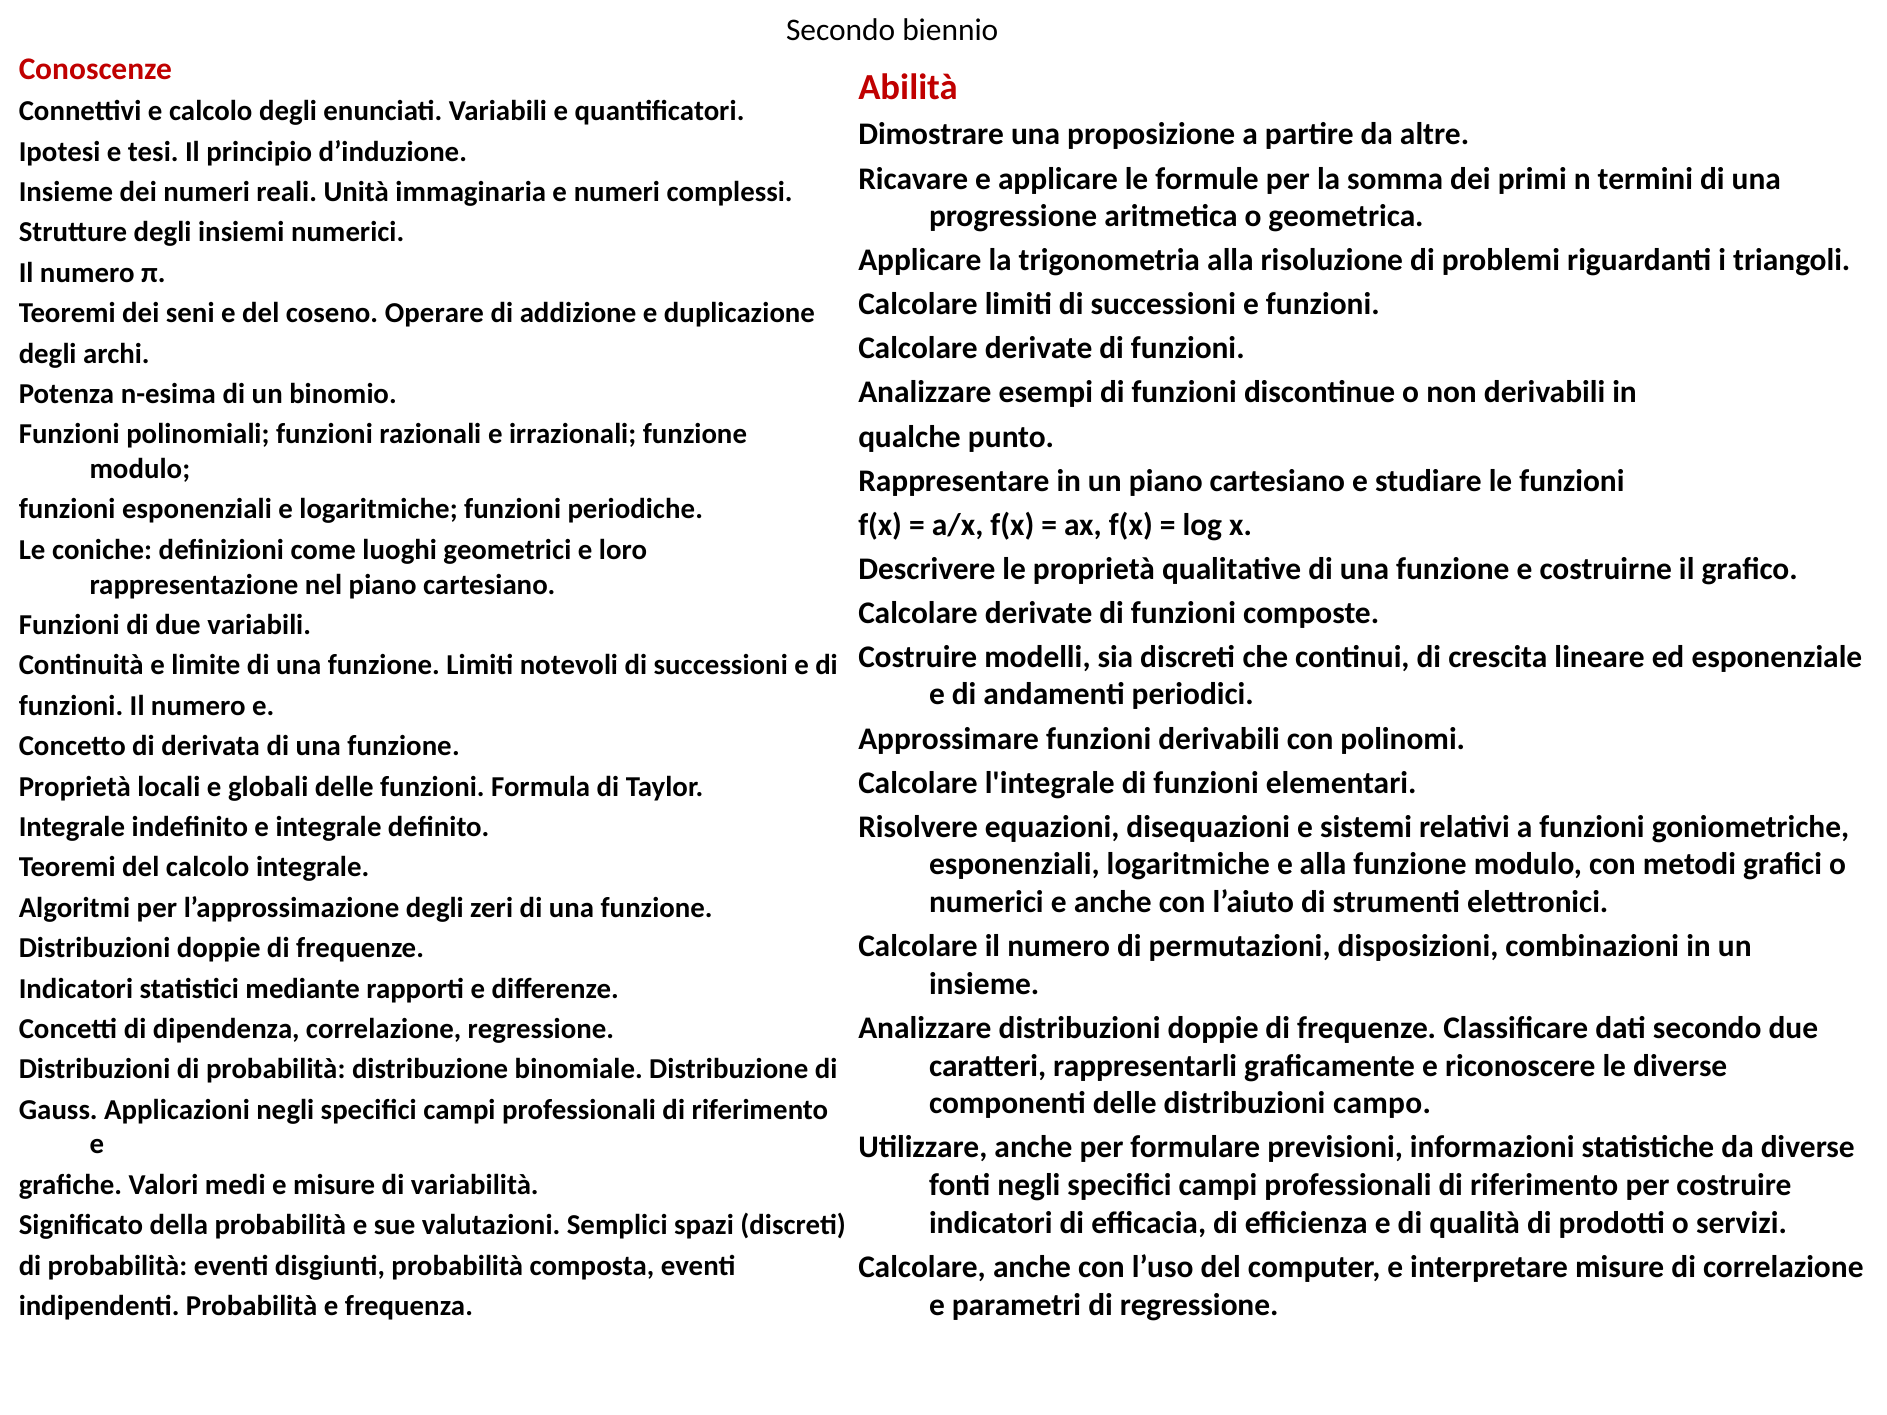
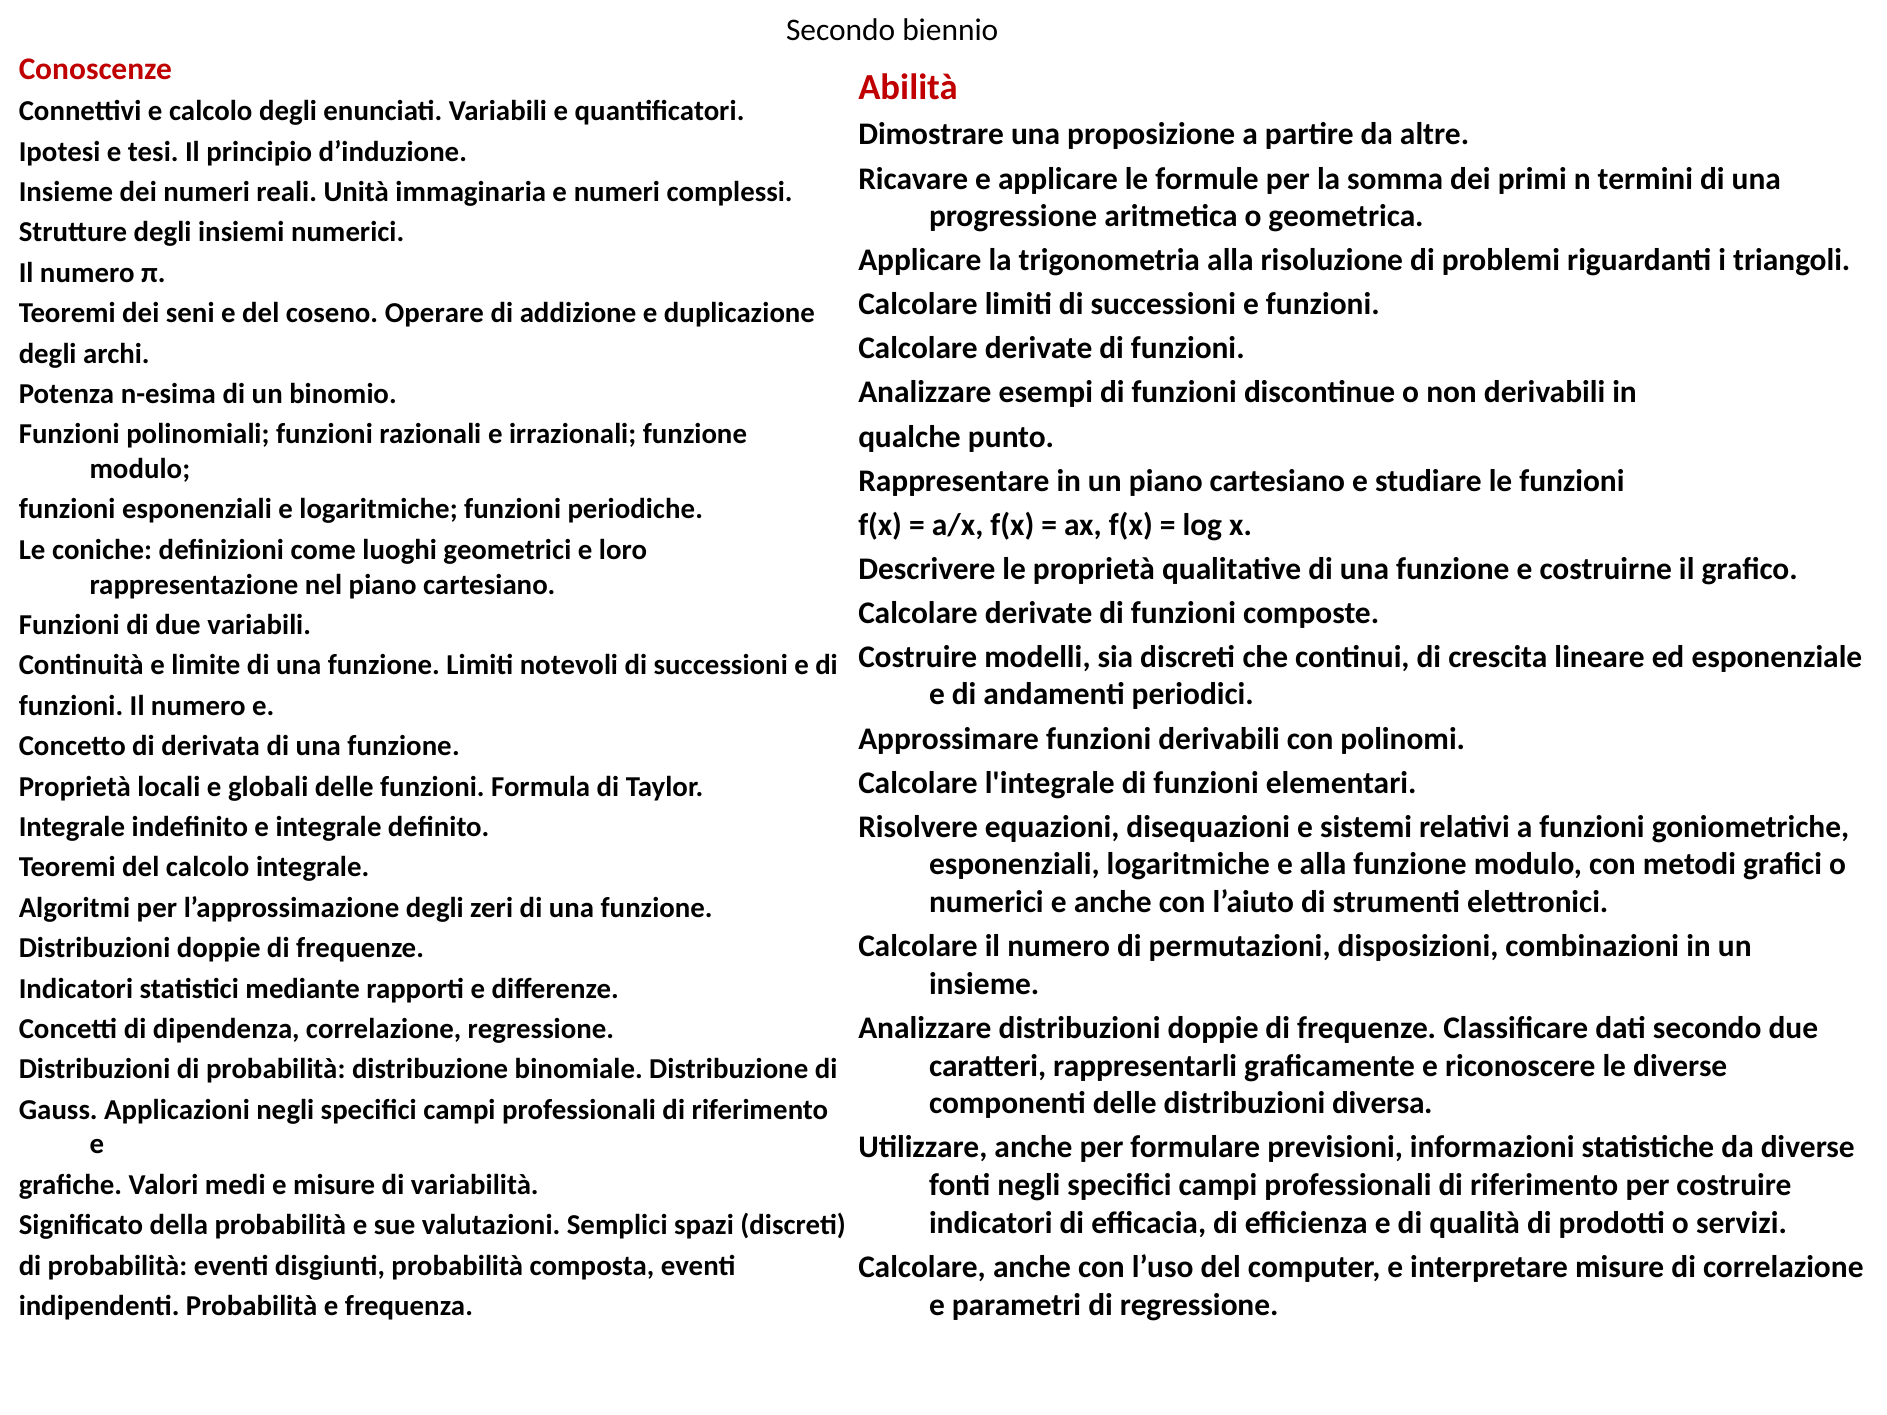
campo: campo -> diversa (1382, 1104)
